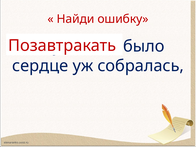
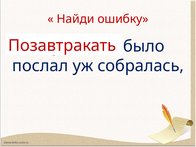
сердце: сердце -> послал (40, 66)
